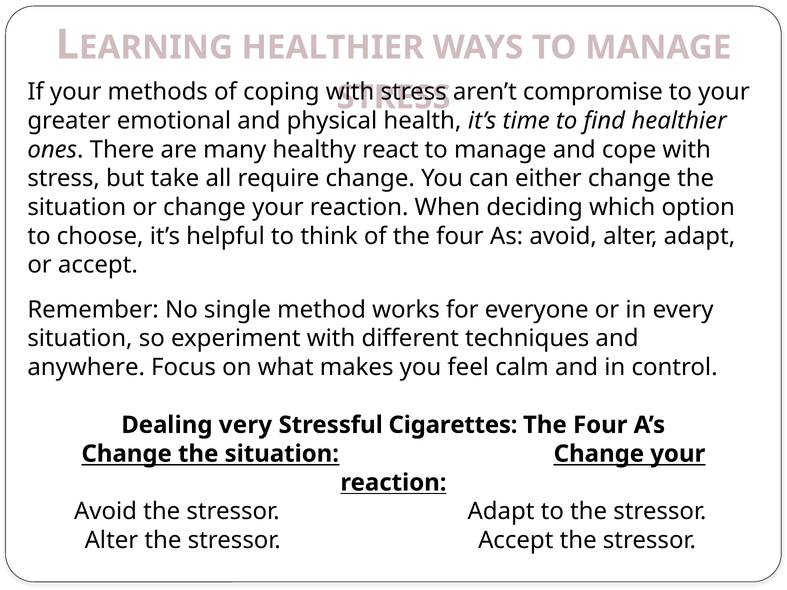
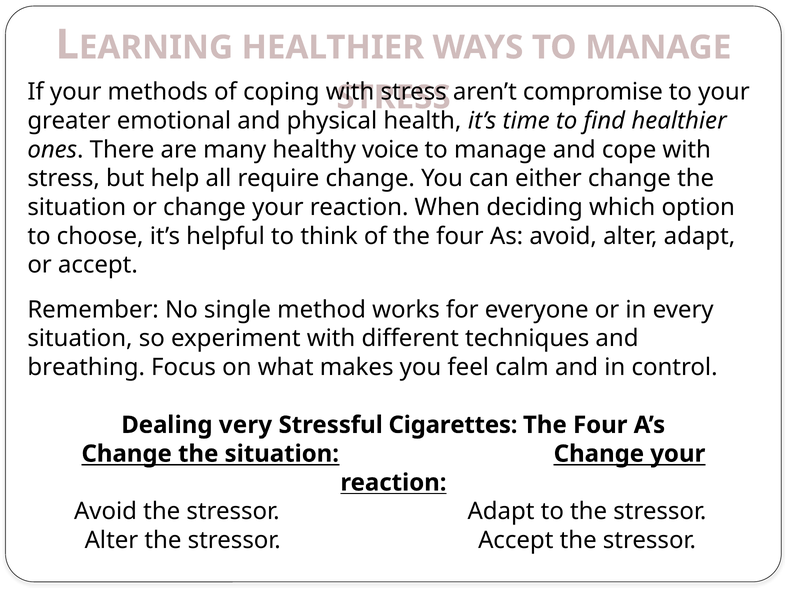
react: react -> voice (390, 150)
take: take -> help (175, 179)
anywhere: anywhere -> breathing (86, 367)
